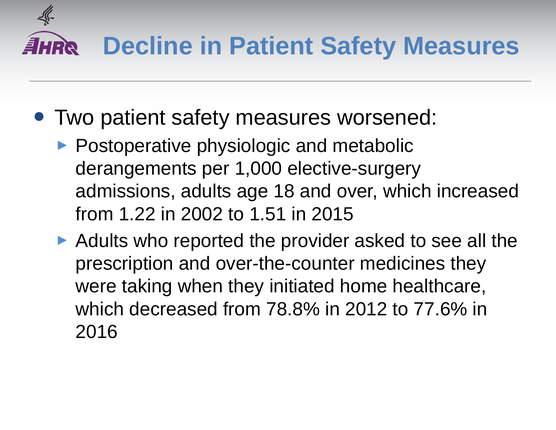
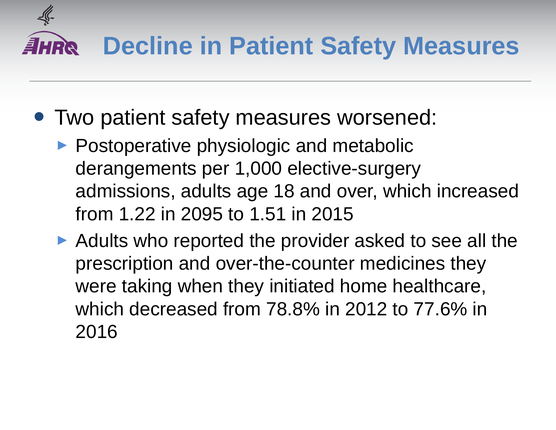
2002: 2002 -> 2095 (202, 214)
